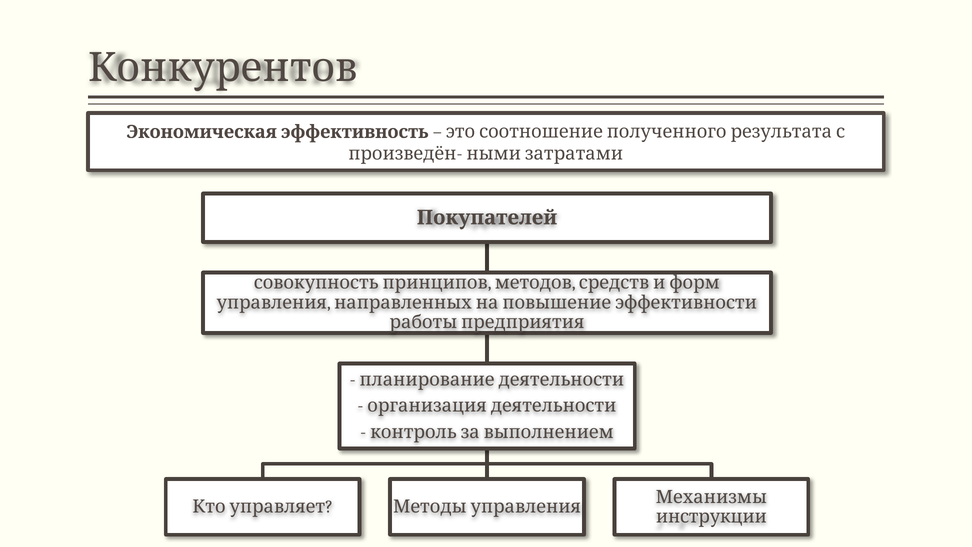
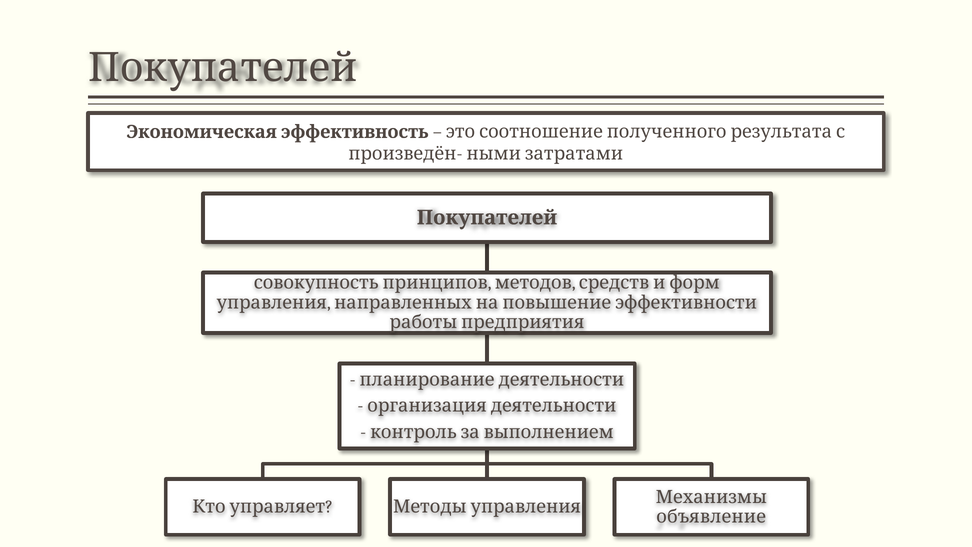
Конкурентов: Конкурентов -> Покупателей (223, 68)
инструкции: инструкции -> объявление (711, 516)
